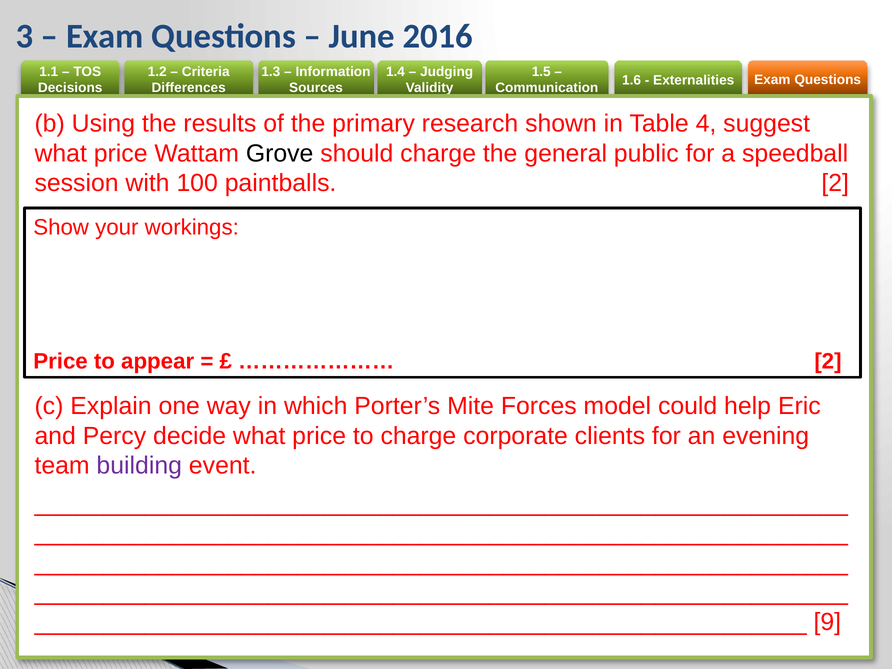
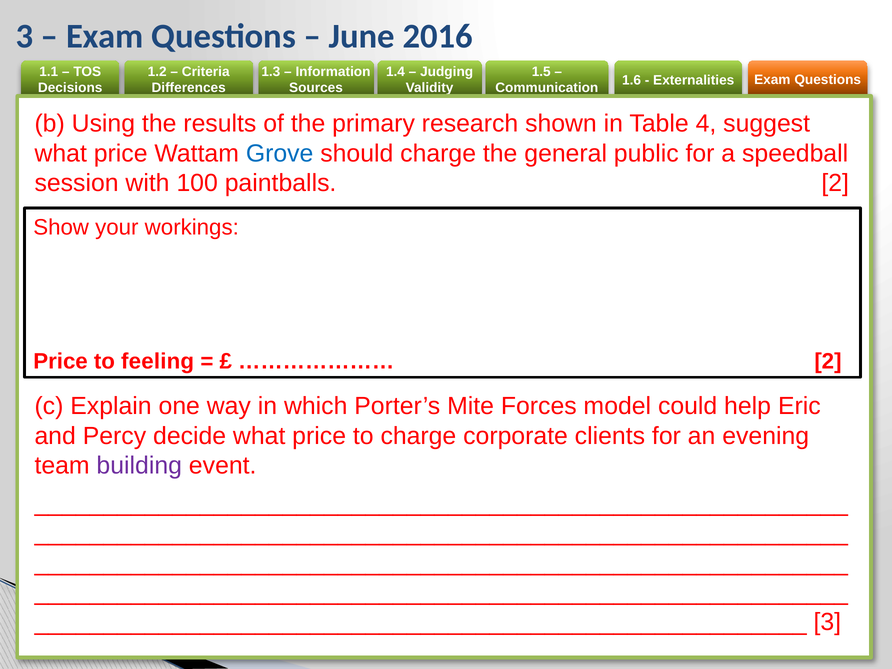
Grove colour: black -> blue (280, 153)
appear: appear -> feeling (158, 361)
9: 9 -> 3 (827, 622)
